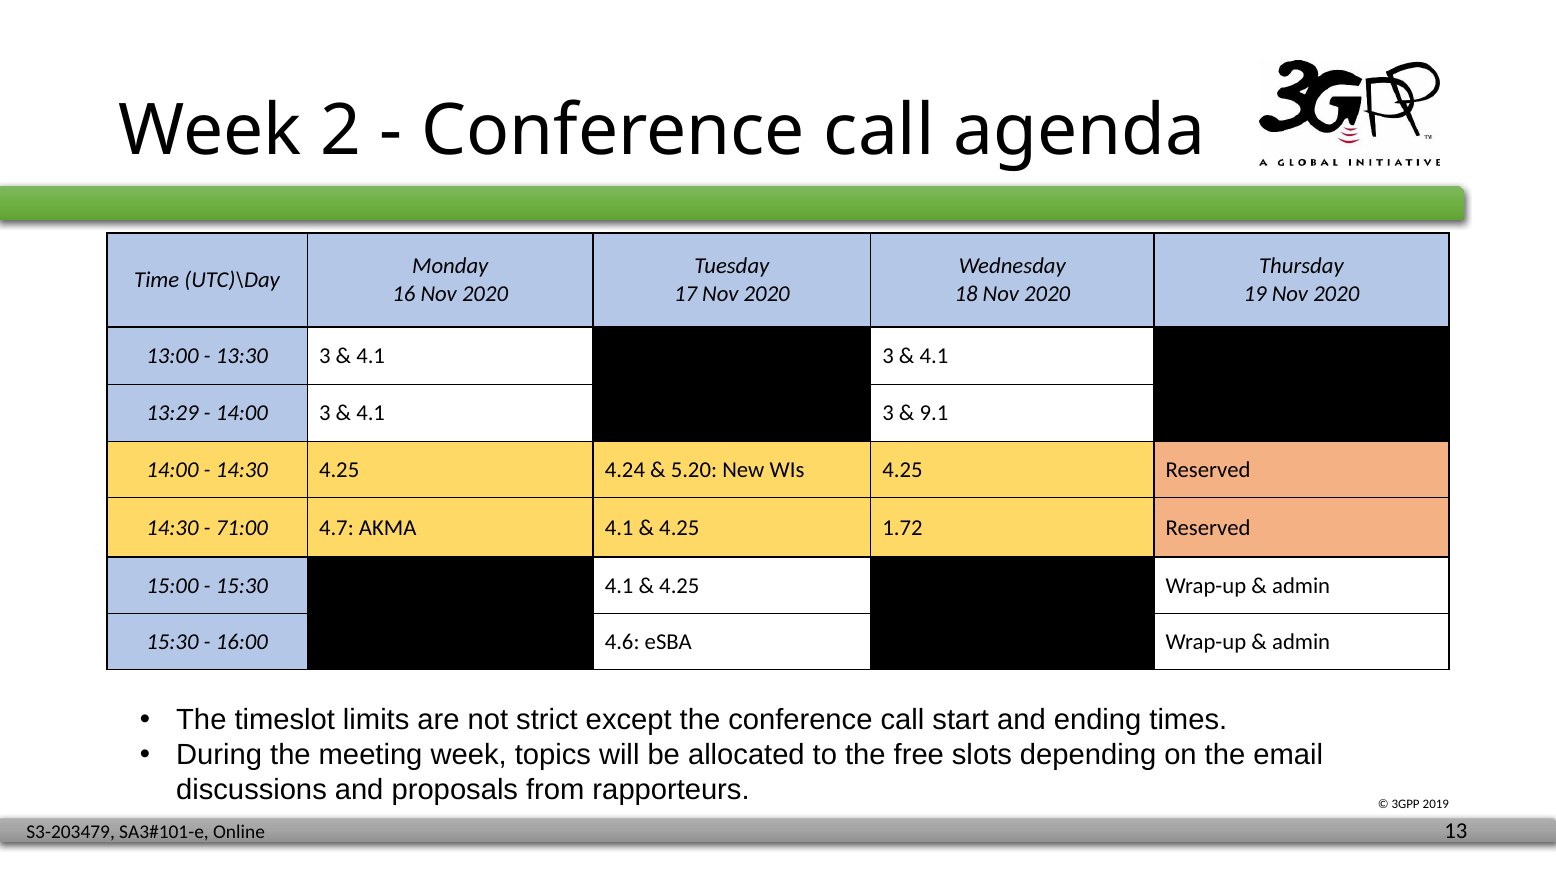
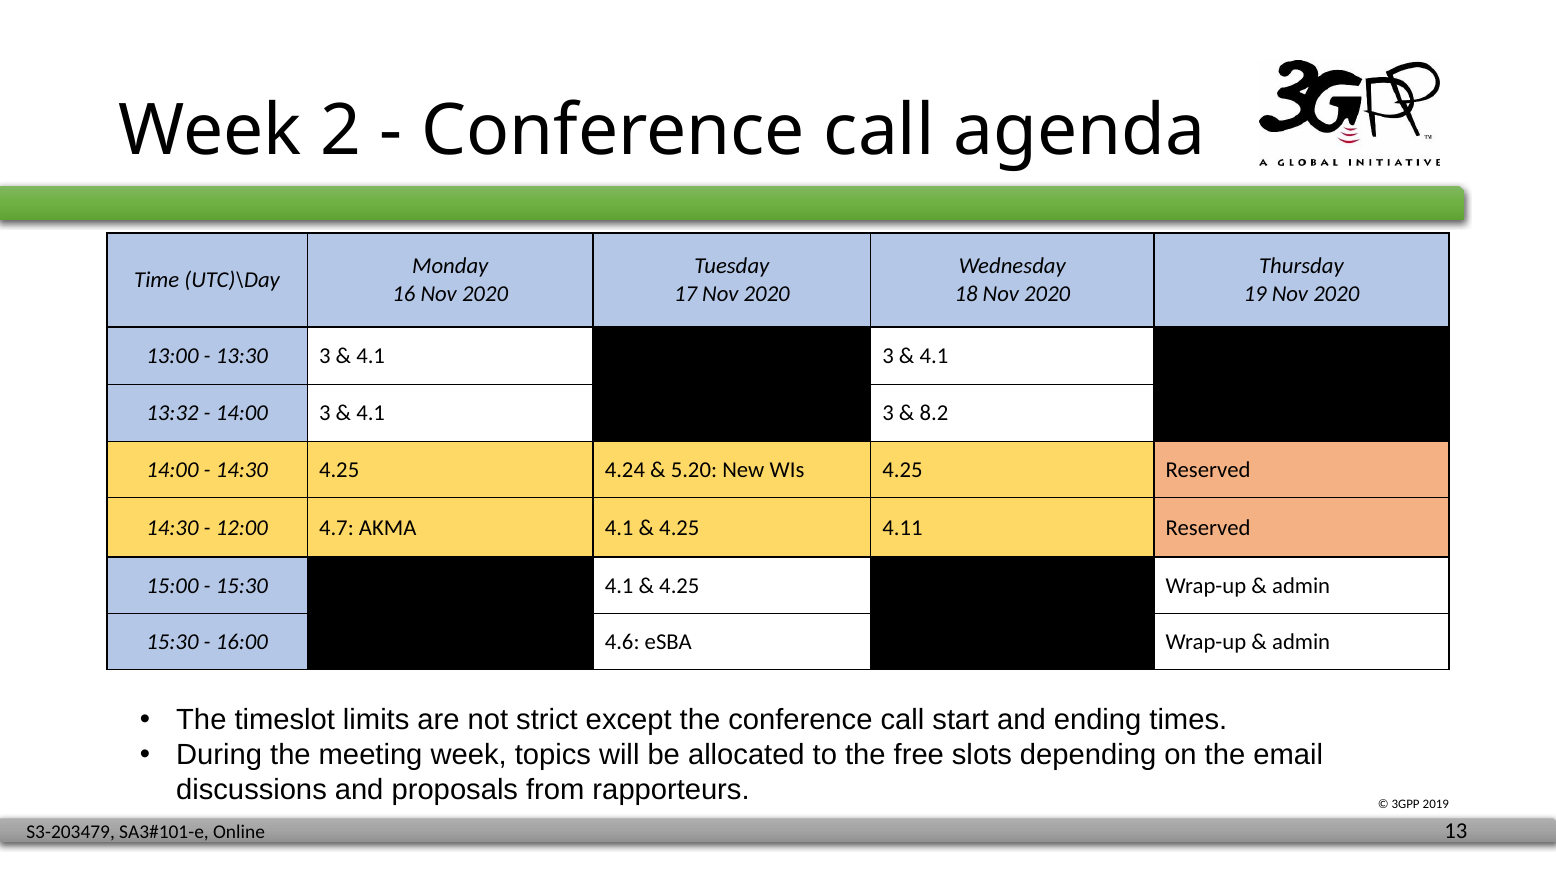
13:29: 13:29 -> 13:32 (172, 413)
9.1: 9.1 -> 8.2 (934, 413)
71:00: 71:00 -> 12:00 (242, 528)
1.72: 1.72 -> 4.11 (903, 528)
